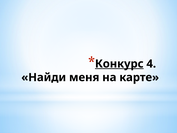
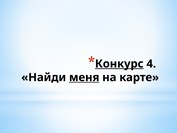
меня underline: none -> present (84, 77)
